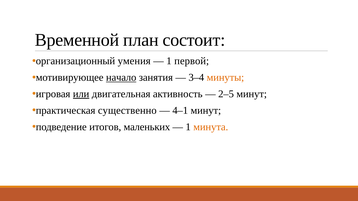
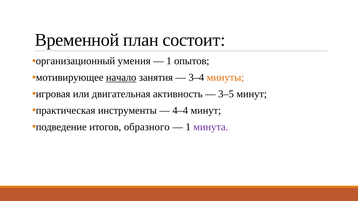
первой: первой -> опытов (192, 61)
или underline: present -> none (81, 94)
2–5: 2–5 -> 3–5 (226, 94)
существенно: существенно -> инструменты (127, 111)
4–1: 4–1 -> 4–4 (180, 111)
маленьких: маленьких -> образного (147, 127)
минута colour: orange -> purple (211, 127)
